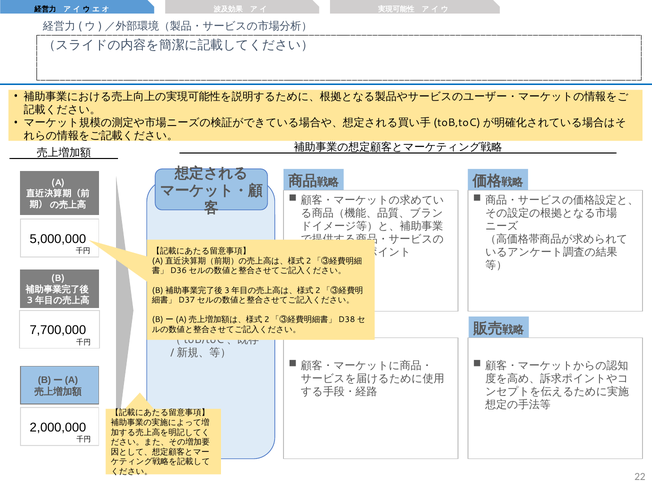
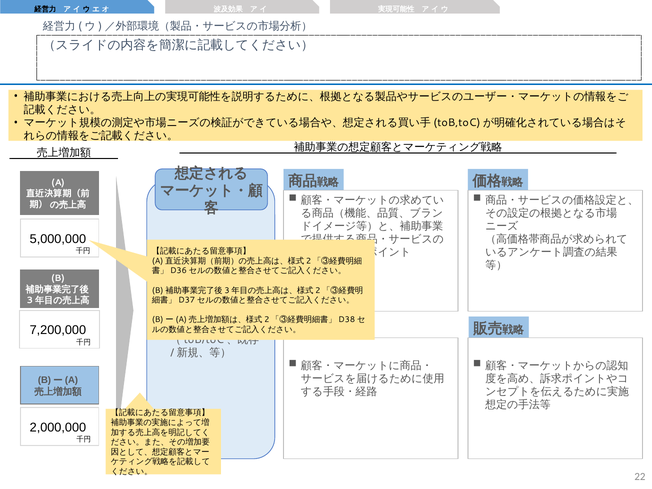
7,700,000: 7,700,000 -> 7,200,000 (58, 330)
